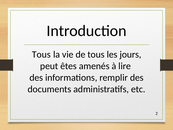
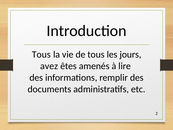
peut: peut -> avez (49, 66)
